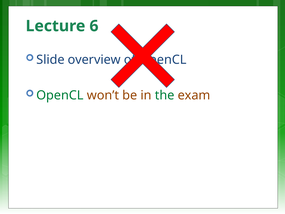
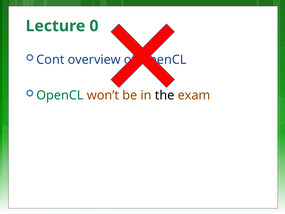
6: 6 -> 0 (94, 26)
Slide: Slide -> Cont (50, 60)
the colour: green -> black (165, 95)
